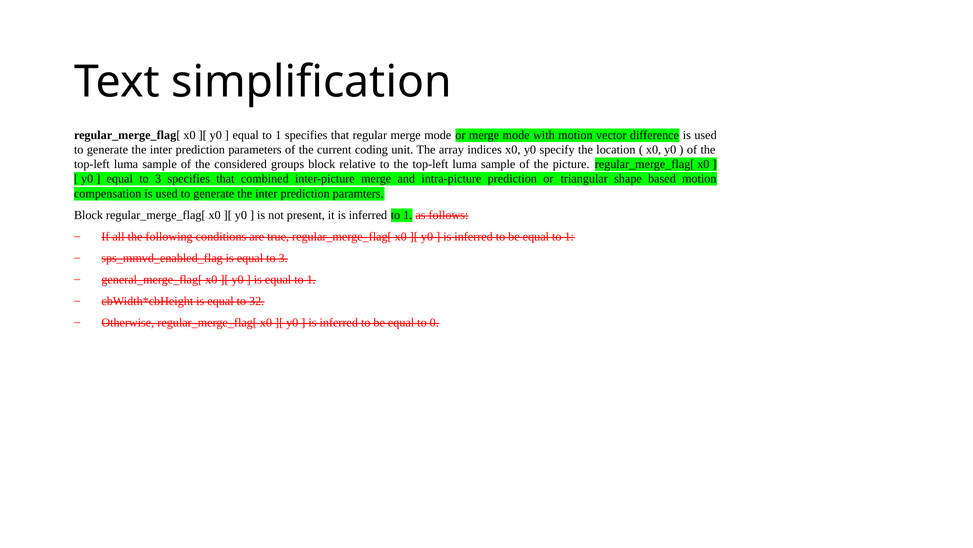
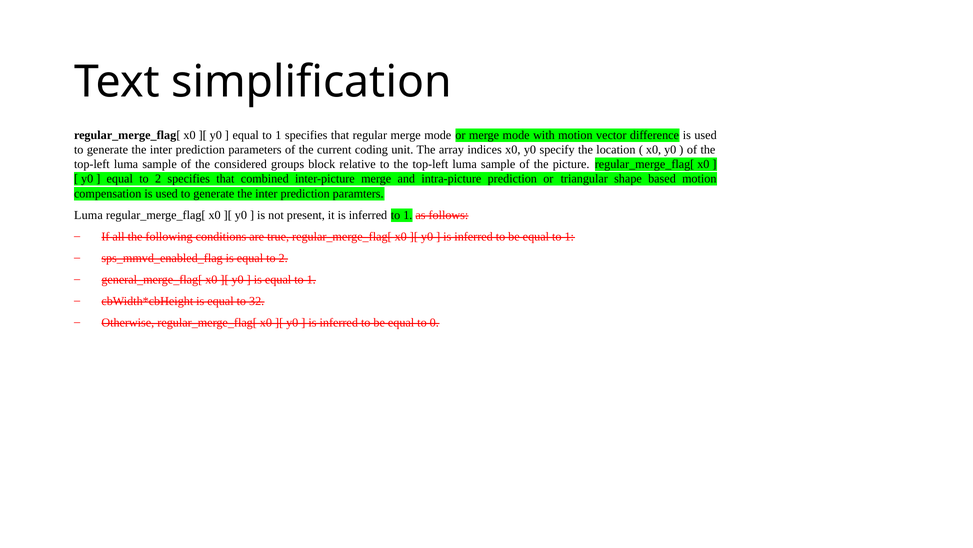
3: 3 -> 2 (158, 179)
Block: Block -> Luma (88, 215)
is equal to 3: 3 -> 2 (283, 258)
